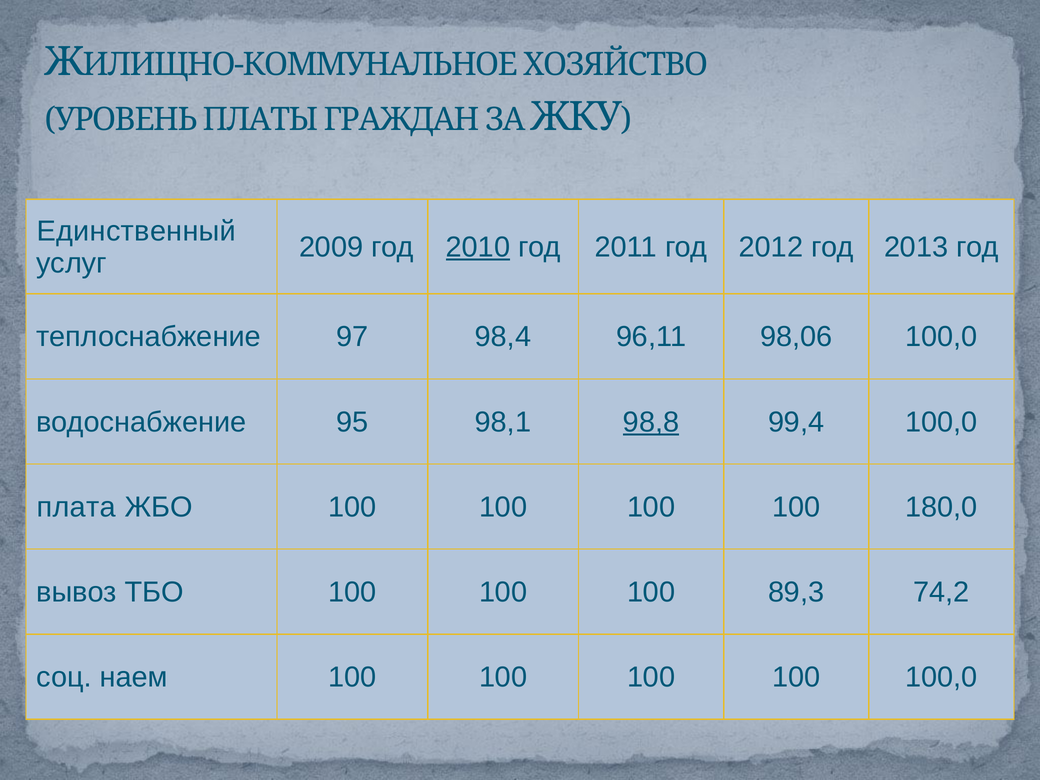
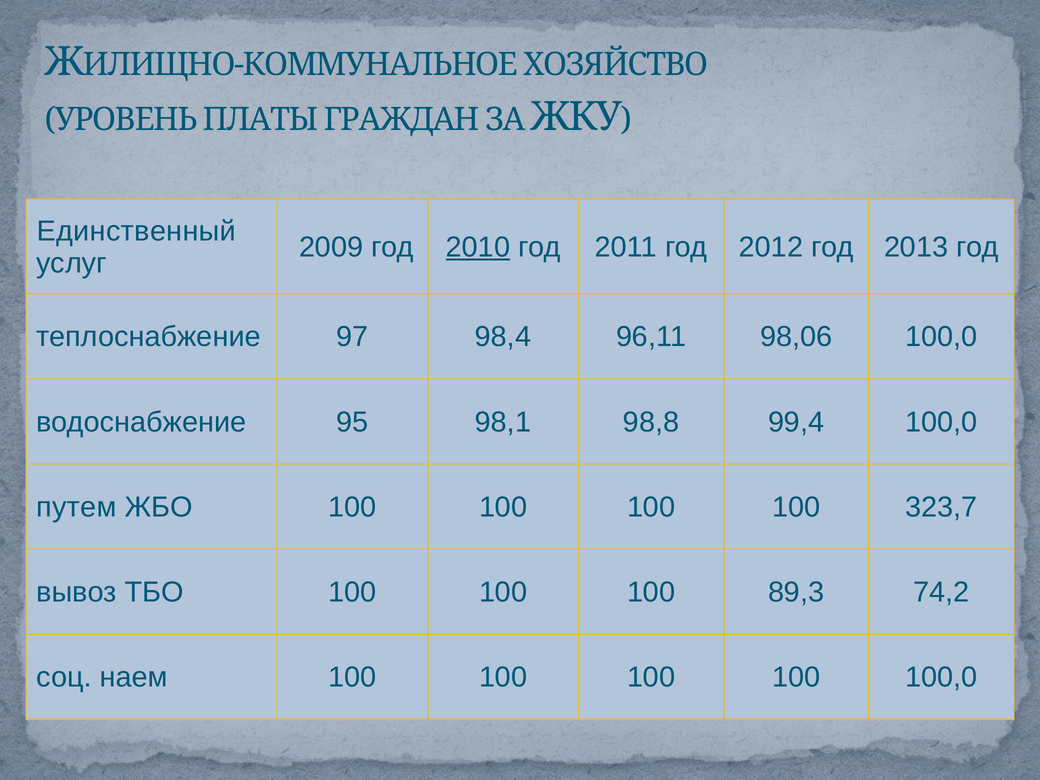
98,8 underline: present -> none (651, 422)
плата: плата -> путем (76, 507)
180,0: 180,0 -> 323,7 (941, 507)
